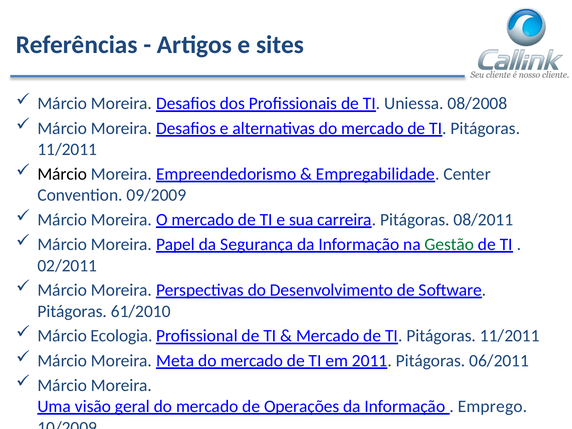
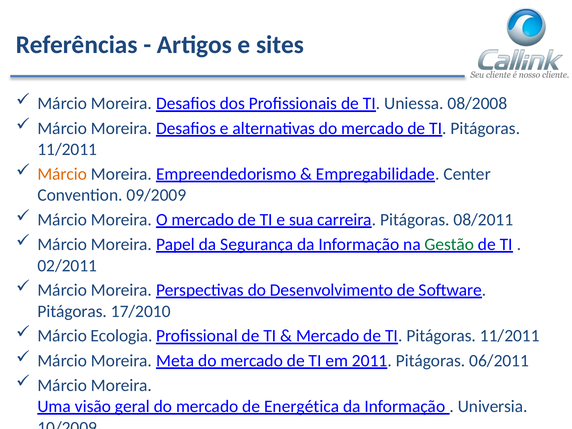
Márcio colour: black -> orange (62, 174)
61/2010: 61/2010 -> 17/2010 (141, 311)
Operações: Operações -> Energética (302, 406)
Emprego: Emprego -> Universia (493, 406)
